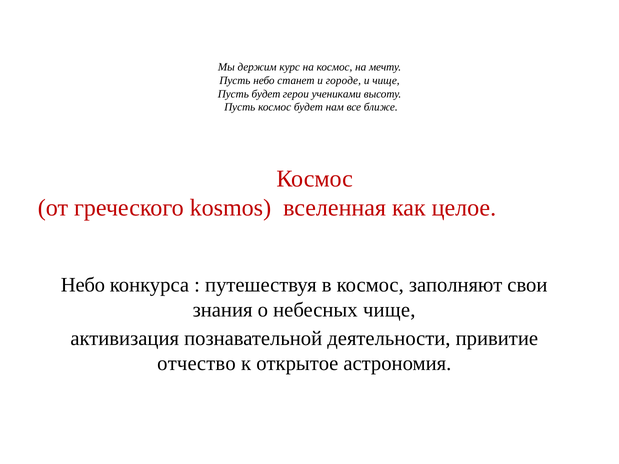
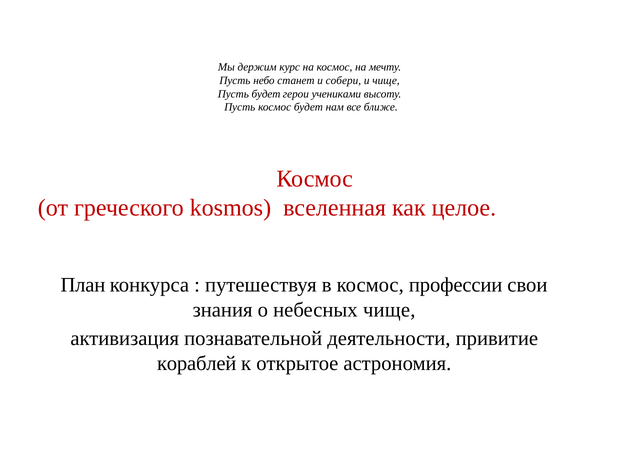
городе: городе -> собери (343, 80)
Небо: Небо -> План (83, 285)
заполняют: заполняют -> профессии (456, 285)
отчество: отчество -> кораблей (197, 364)
